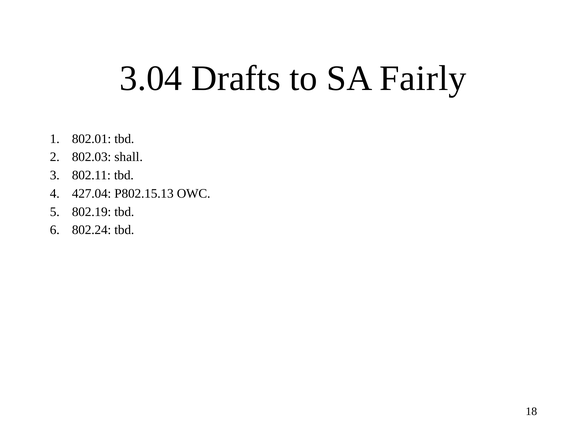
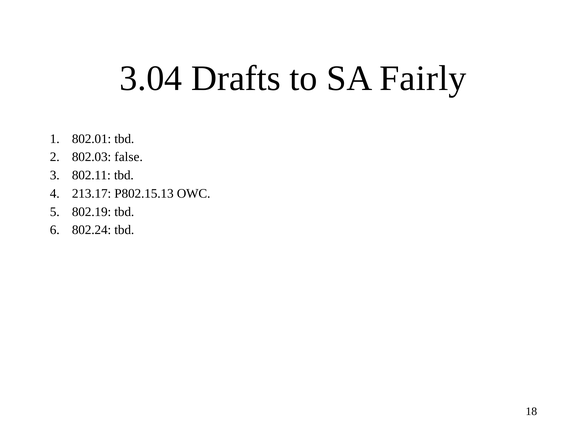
shall: shall -> false (129, 157)
427.04: 427.04 -> 213.17 (92, 194)
